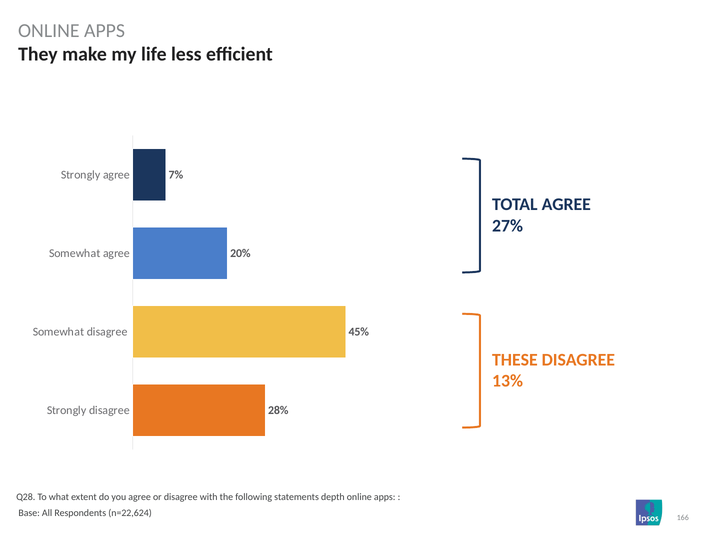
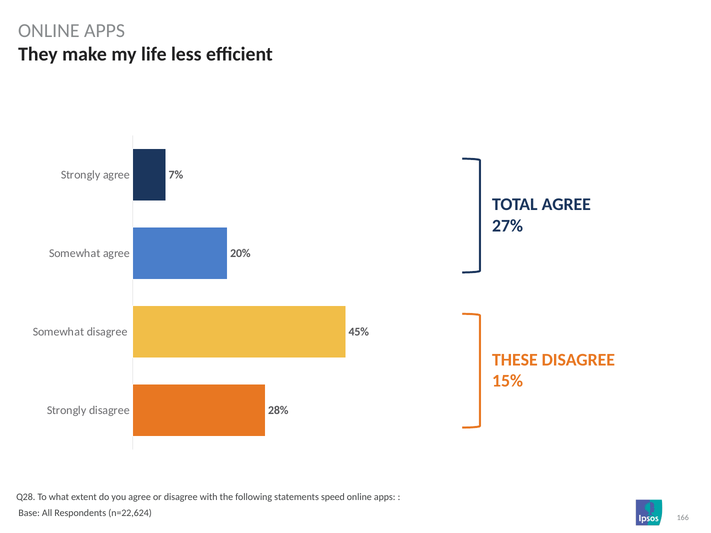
13%: 13% -> 15% (508, 381)
depth: depth -> speed (333, 497)
